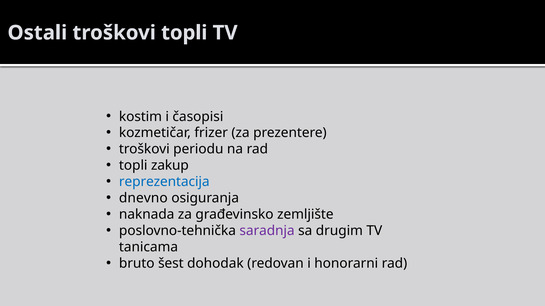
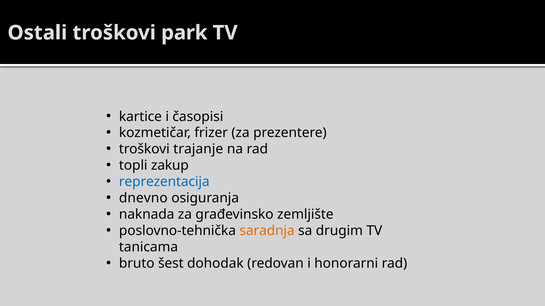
troškovi topli: topli -> park (184, 33)
kostim: kostim -> kartice (140, 117)
periodu: periodu -> trajanje (198, 149)
saradnja colour: purple -> orange (267, 231)
